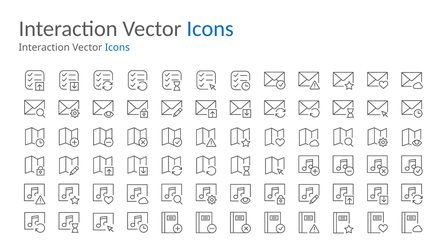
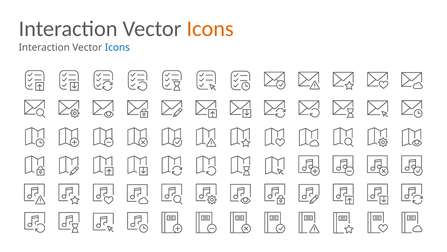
Icons colour: blue -> orange (210, 29)
